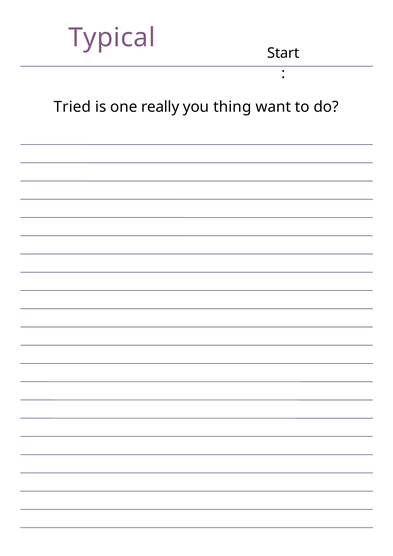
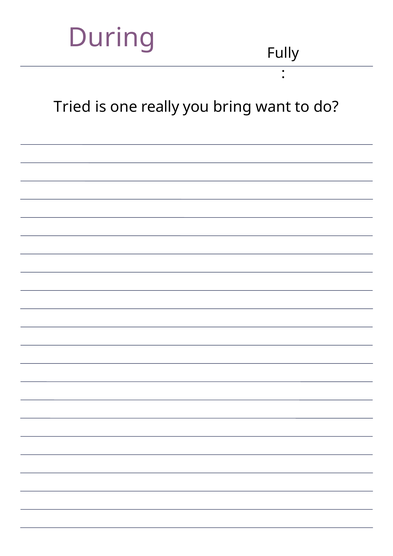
Typical: Typical -> During (112, 38)
Start: Start -> Fully (283, 53)
thing: thing -> bring (232, 107)
